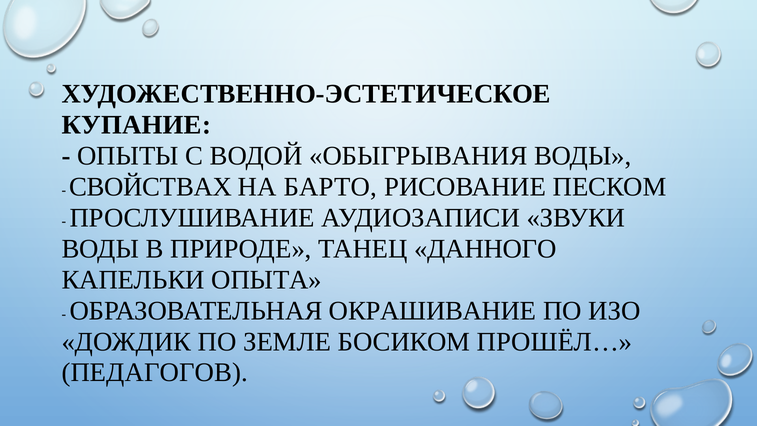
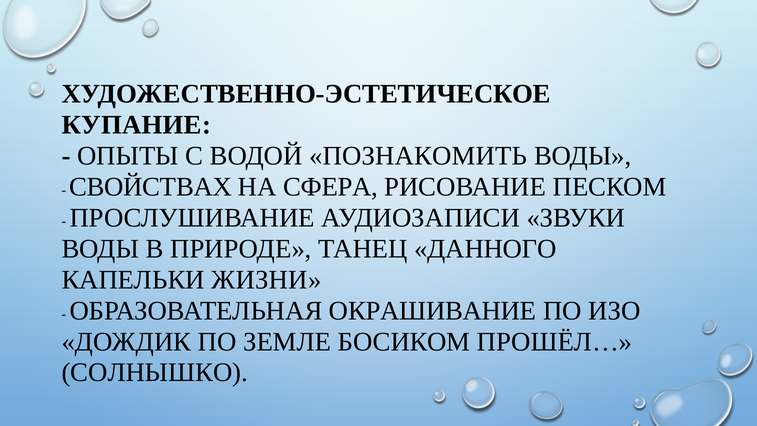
ОБЫГРЫВАНИЯ: ОБЫГРЫВАНИЯ -> ПОЗНАКОМИТЬ (418, 156)
БАРТО: БАРТО -> СФЕРА (331, 187)
ОПЫТА: ОПЫТА -> ЖИЗНИ (266, 280)
ПЕДАГОГОВ: ПЕДАГОГОВ -> СОЛНЫШКО (155, 372)
